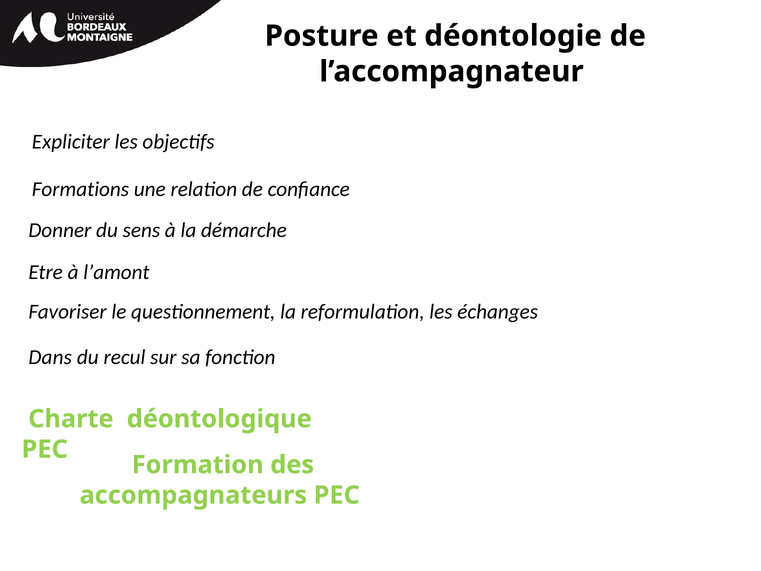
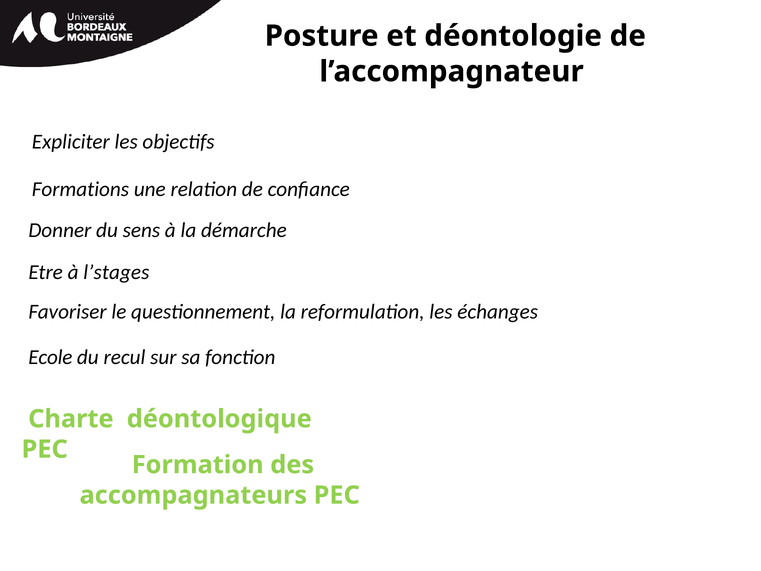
l’amont: l’amont -> l’stages (116, 272)
Dans: Dans -> Ecole (50, 357)
